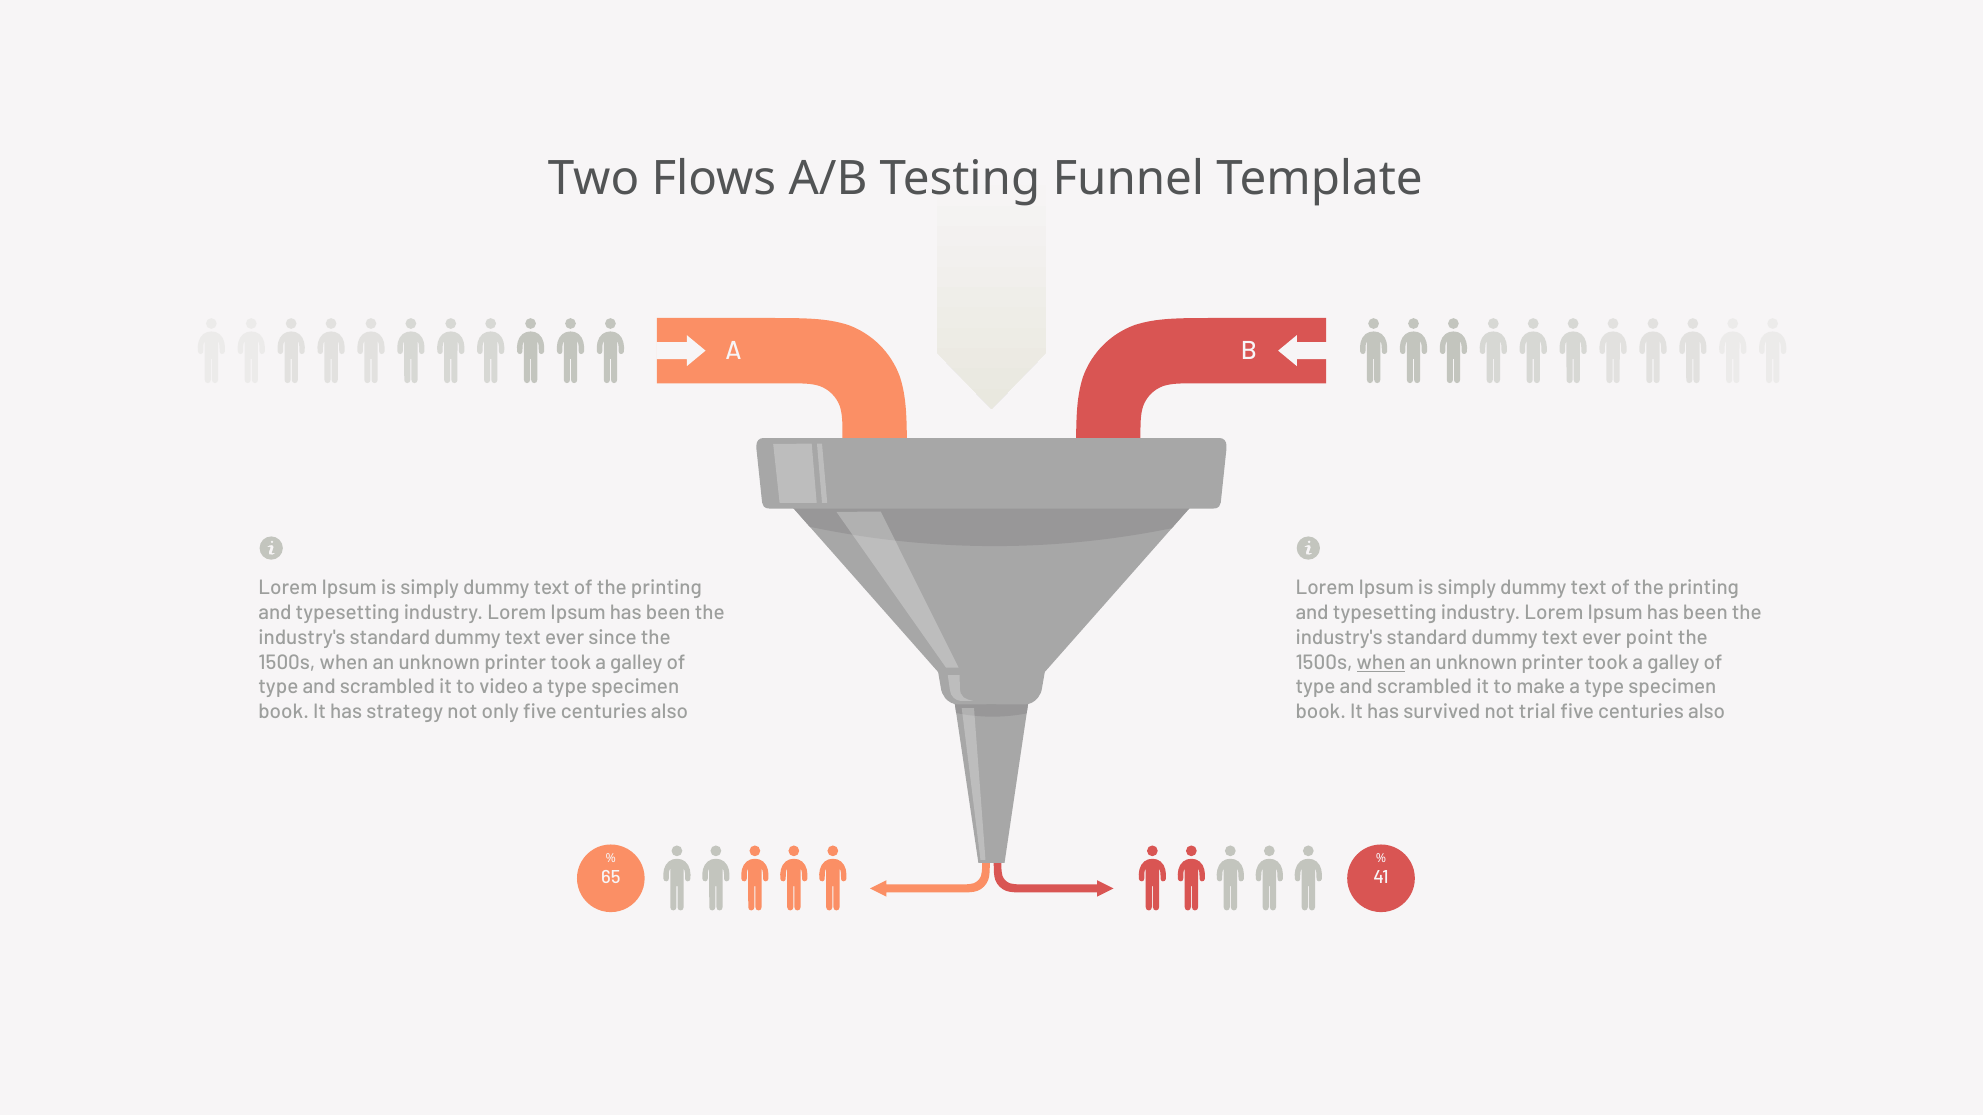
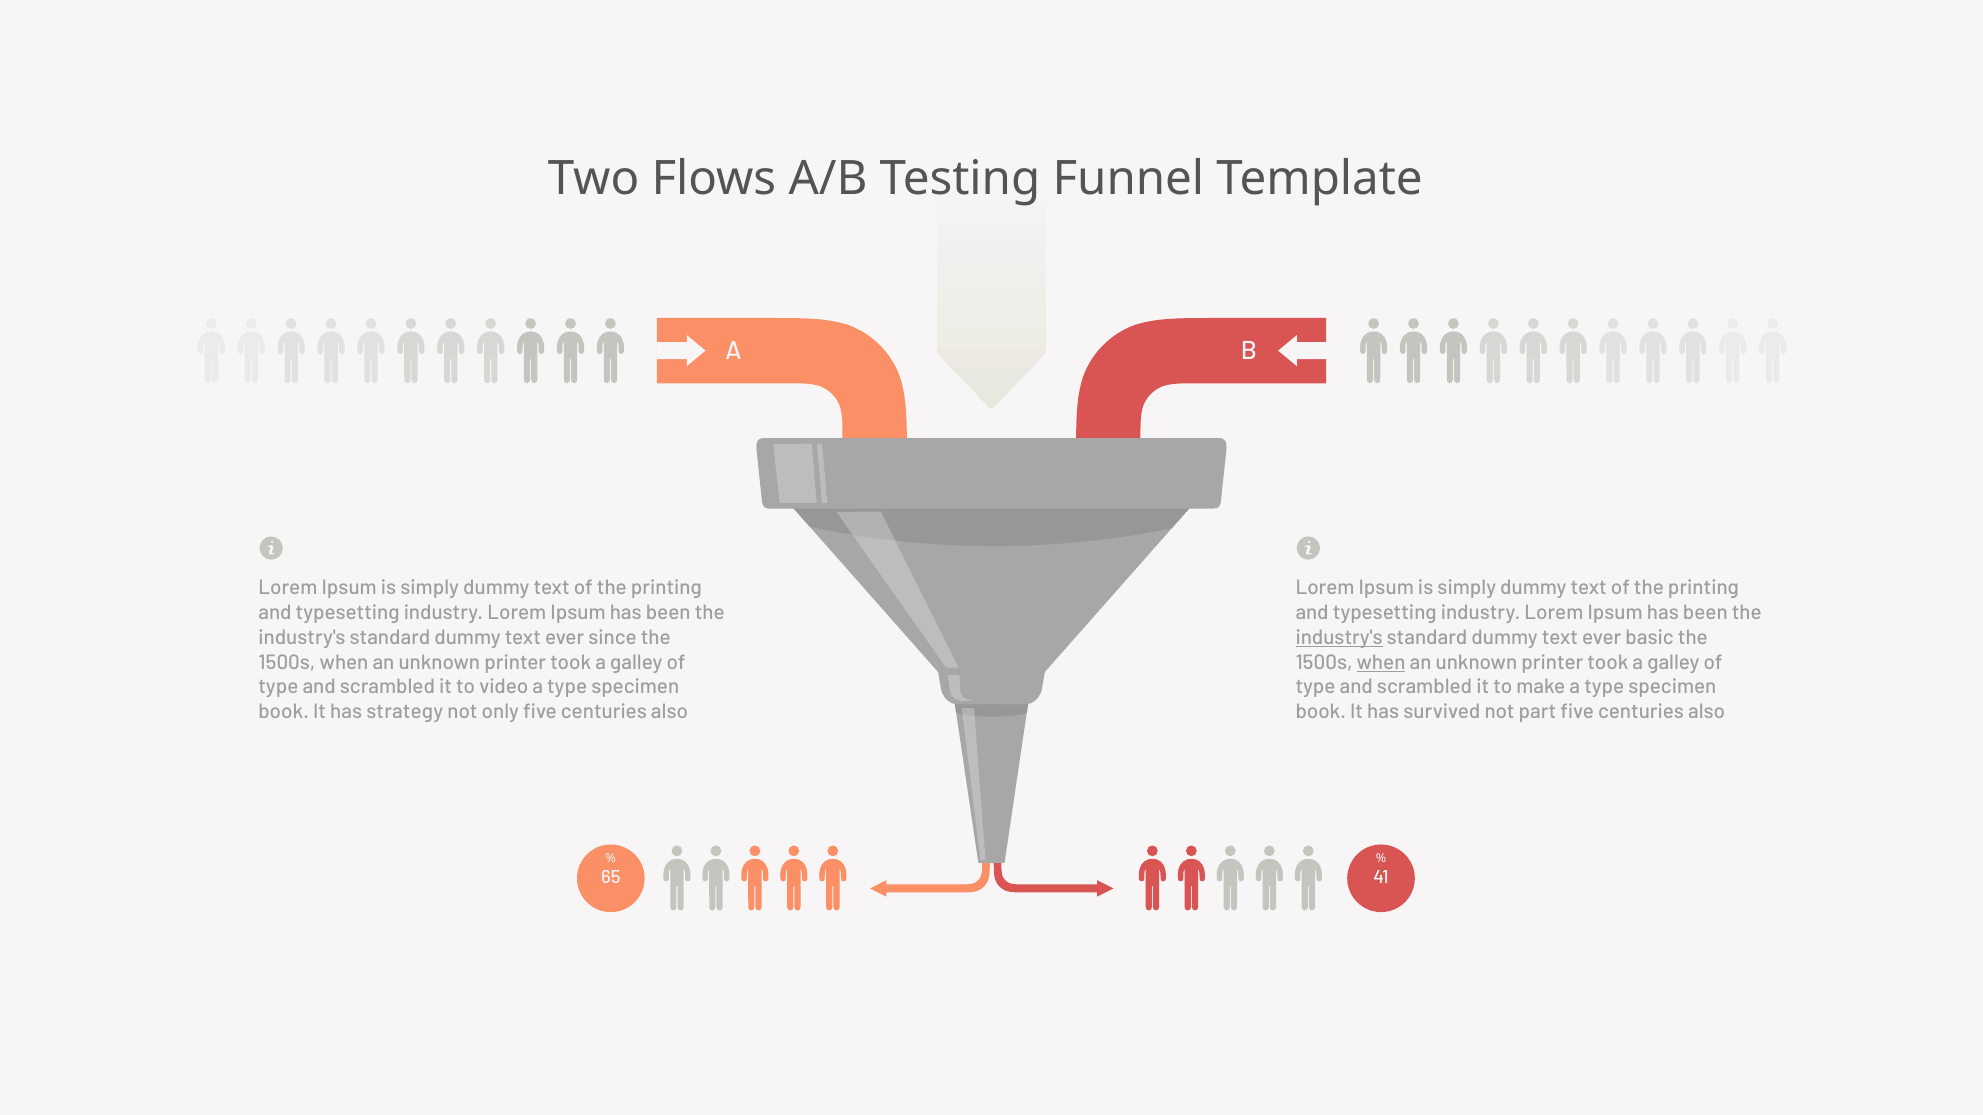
industry's underline: none -> present (1339, 638)
point: point -> basic (1650, 638)
trial: trial -> part (1537, 712)
